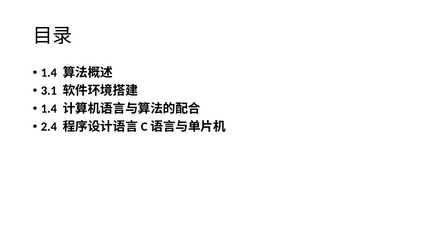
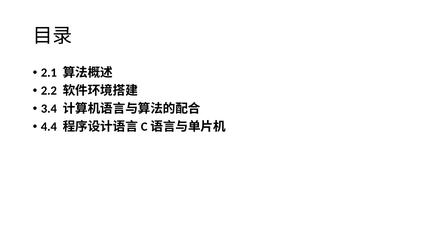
1.4: 1.4 -> 2.1 (49, 73)
3.1: 3.1 -> 2.2 (49, 91)
1.4: 1.4 -> 3.4 (49, 109)
2.4: 2.4 -> 4.4 (49, 127)
